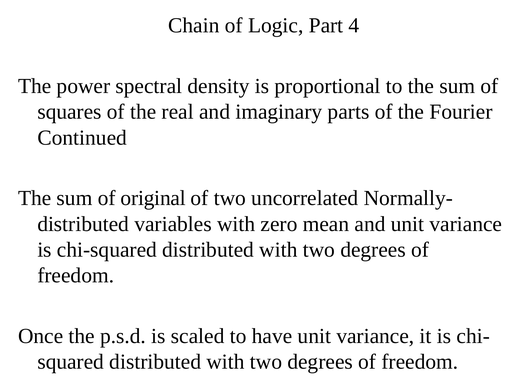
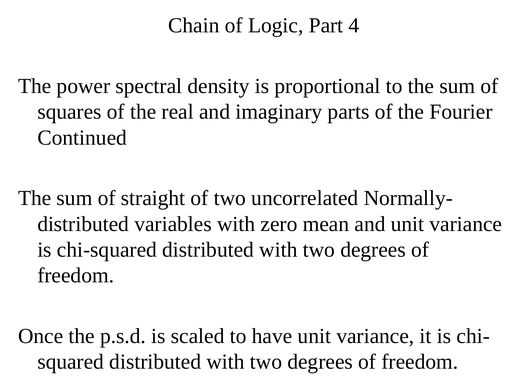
original: original -> straight (153, 198)
